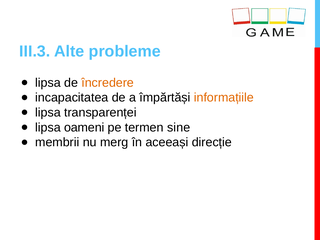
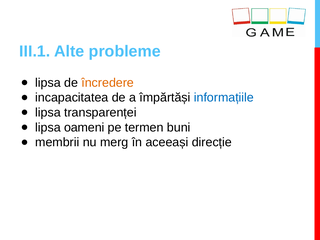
III.3: III.3 -> III.1 (35, 51)
informațiile colour: orange -> blue (224, 98)
sine: sine -> buni (179, 127)
